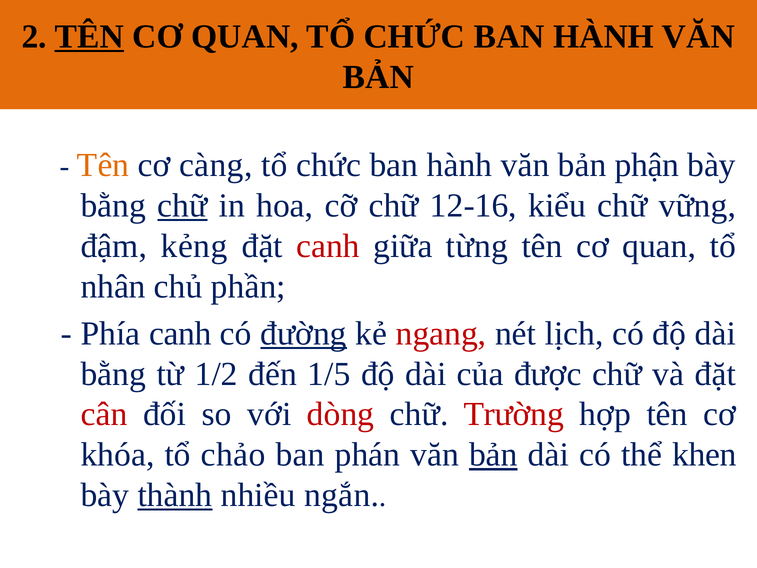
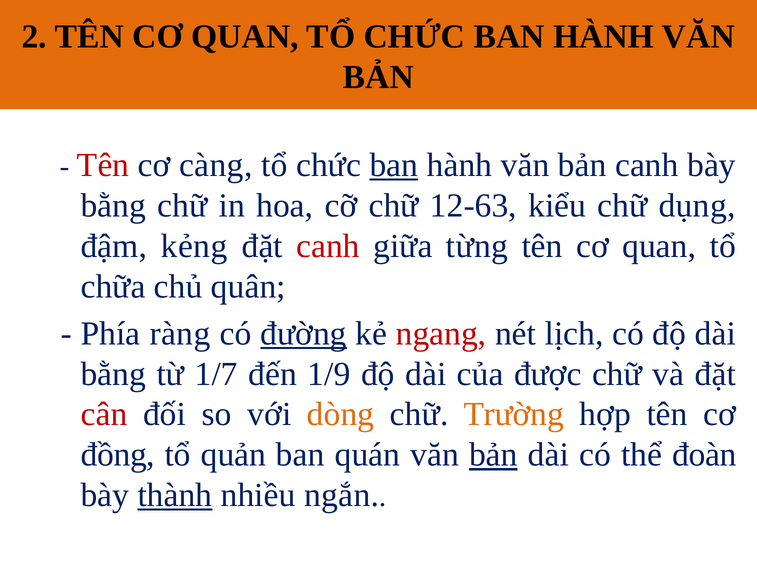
TÊN underline: present -> none (89, 37)
Tên colour: orange -> red (103, 165)
ban underline: none -> present (394, 165)
bản phận: phận -> canh (647, 165)
chữ underline: present -> none (182, 206)
12-16: 12-16 -> 12-63 (473, 206)
vững: vững -> dụng (697, 206)
nhân: nhân -> chữa (113, 286)
phần: phần -> quân (248, 286)
Phía canh: canh -> ràng (180, 333)
1/2: 1/2 -> 1/7 (216, 374)
1/5: 1/5 -> 1/9 (329, 374)
dòng colour: red -> orange (341, 414)
Trường colour: red -> orange (514, 414)
khóa: khóa -> đồng (118, 455)
chảo: chảo -> quản (233, 455)
phán: phán -> quán (368, 455)
khen: khen -> đoàn (704, 455)
